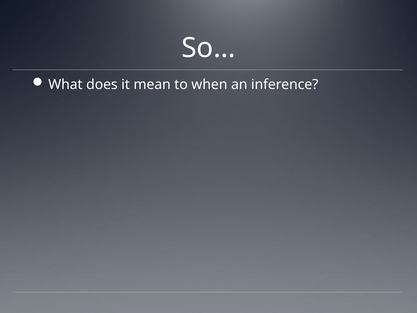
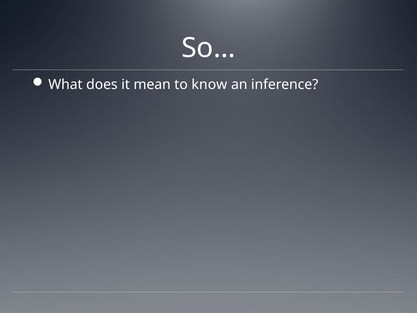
when: when -> know (209, 84)
